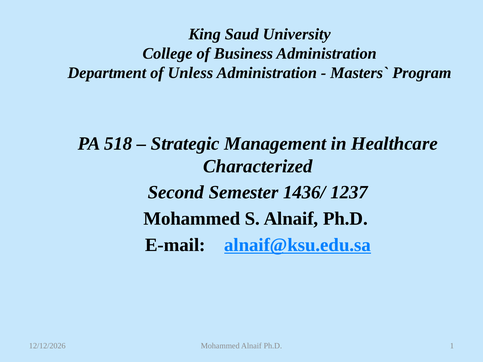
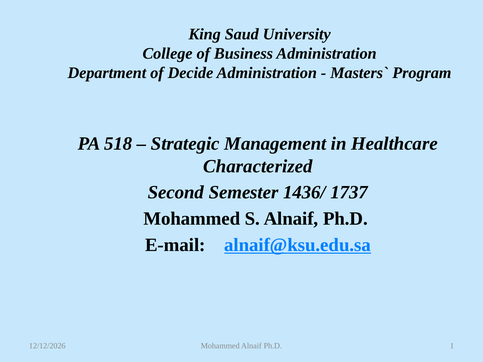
Unless: Unless -> Decide (190, 73)
1237: 1237 -> 1737 (349, 193)
